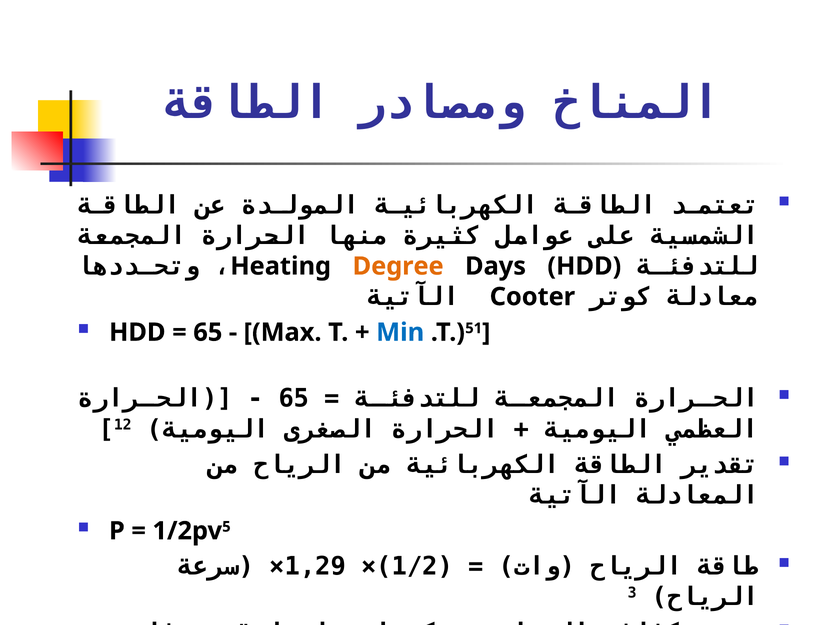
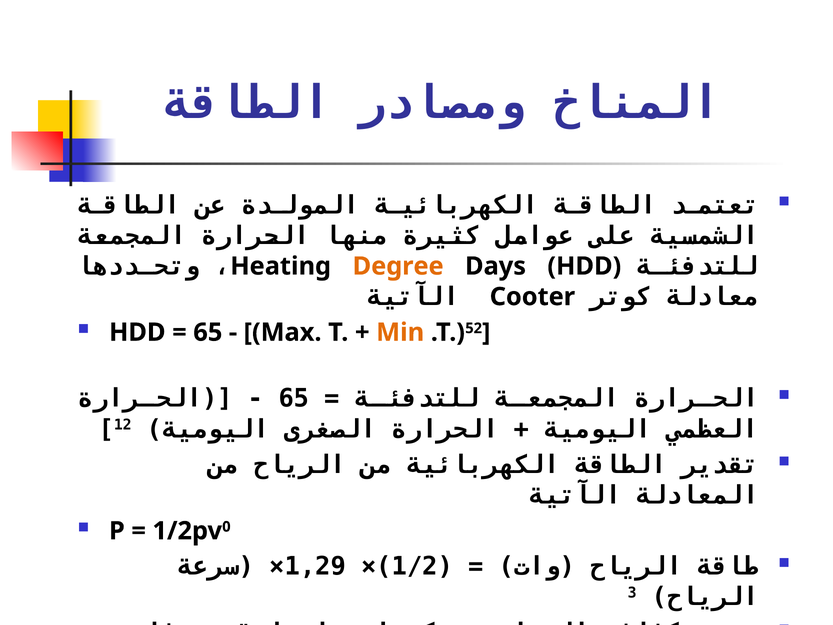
Min colour: blue -> orange (400, 332)
51: 51 -> 52 (474, 328)
5: 5 -> 0 (226, 527)
